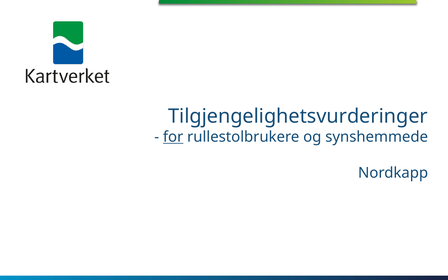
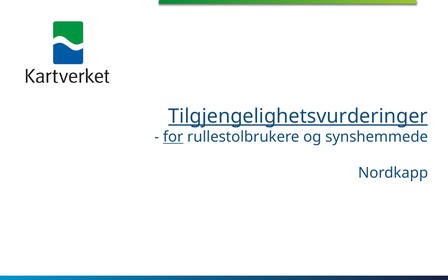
Tilgjengelighetsvurderinger underline: none -> present (298, 116)
